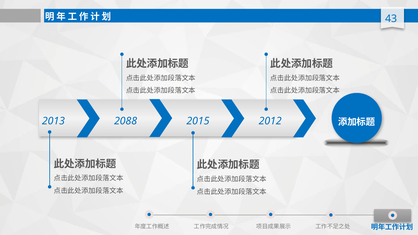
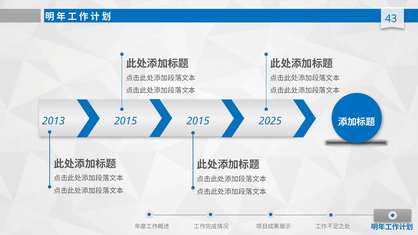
2013 2088: 2088 -> 2015 (126, 121)
2012: 2012 -> 2025 (270, 121)
